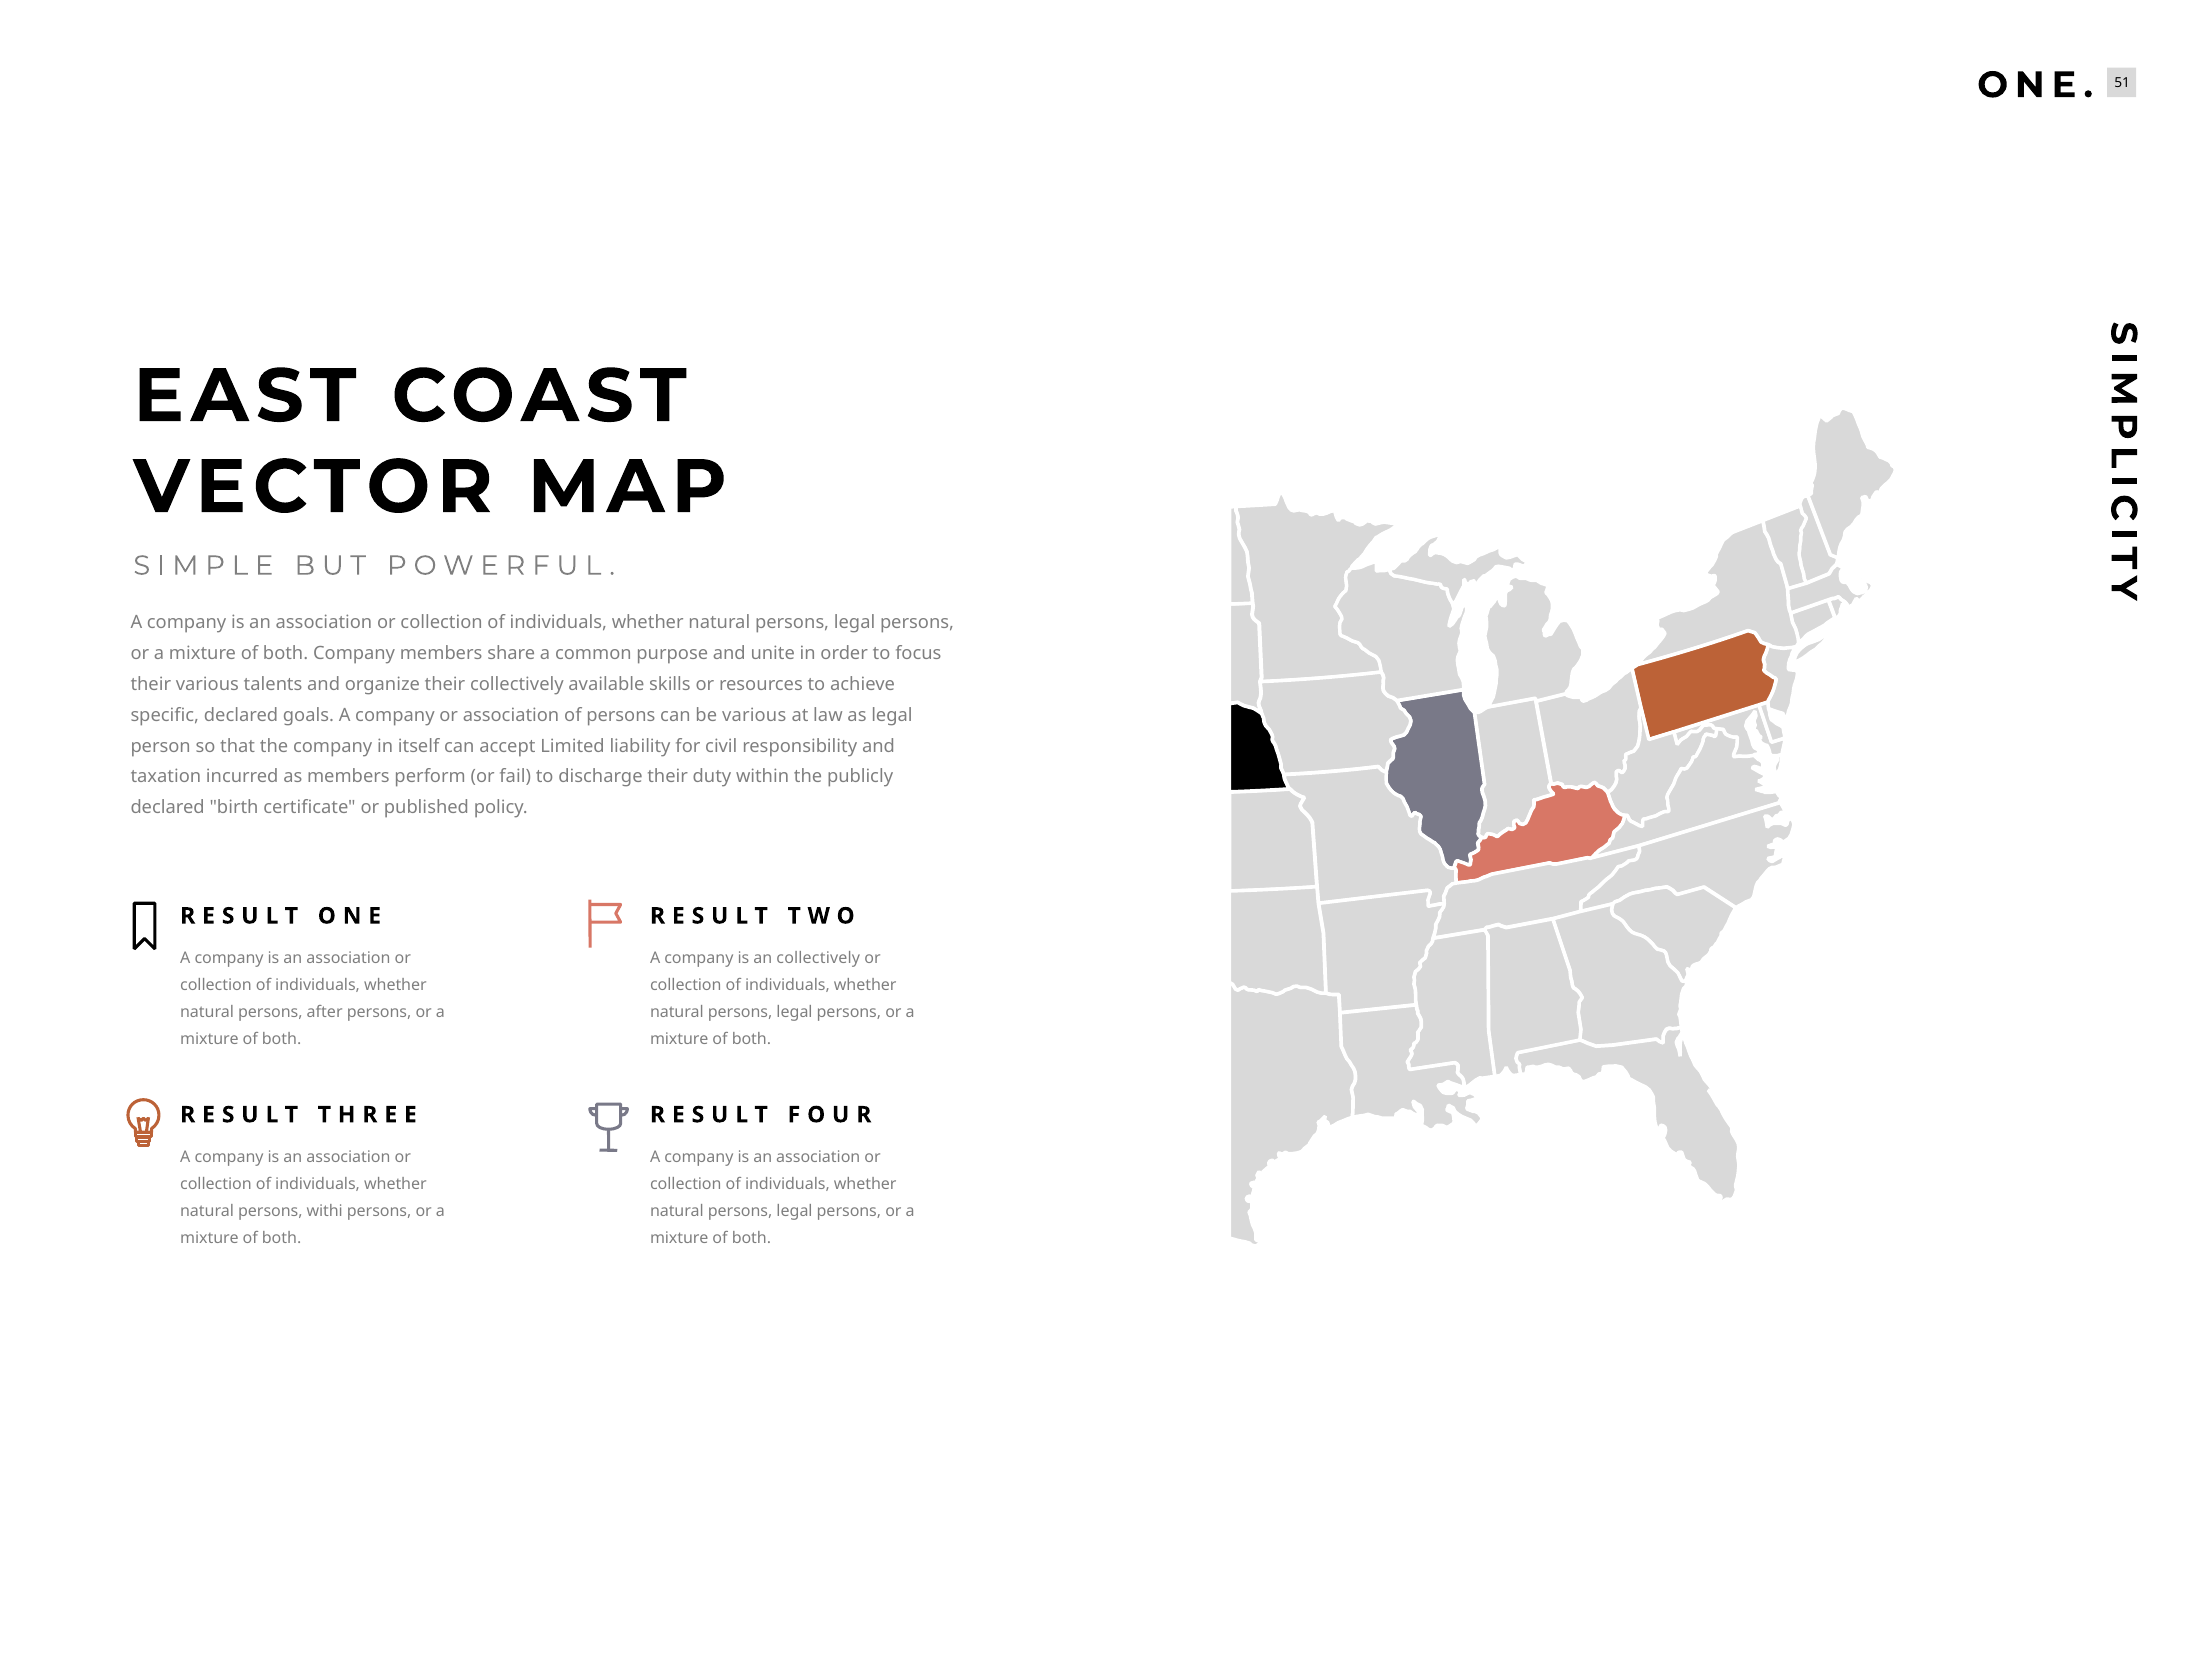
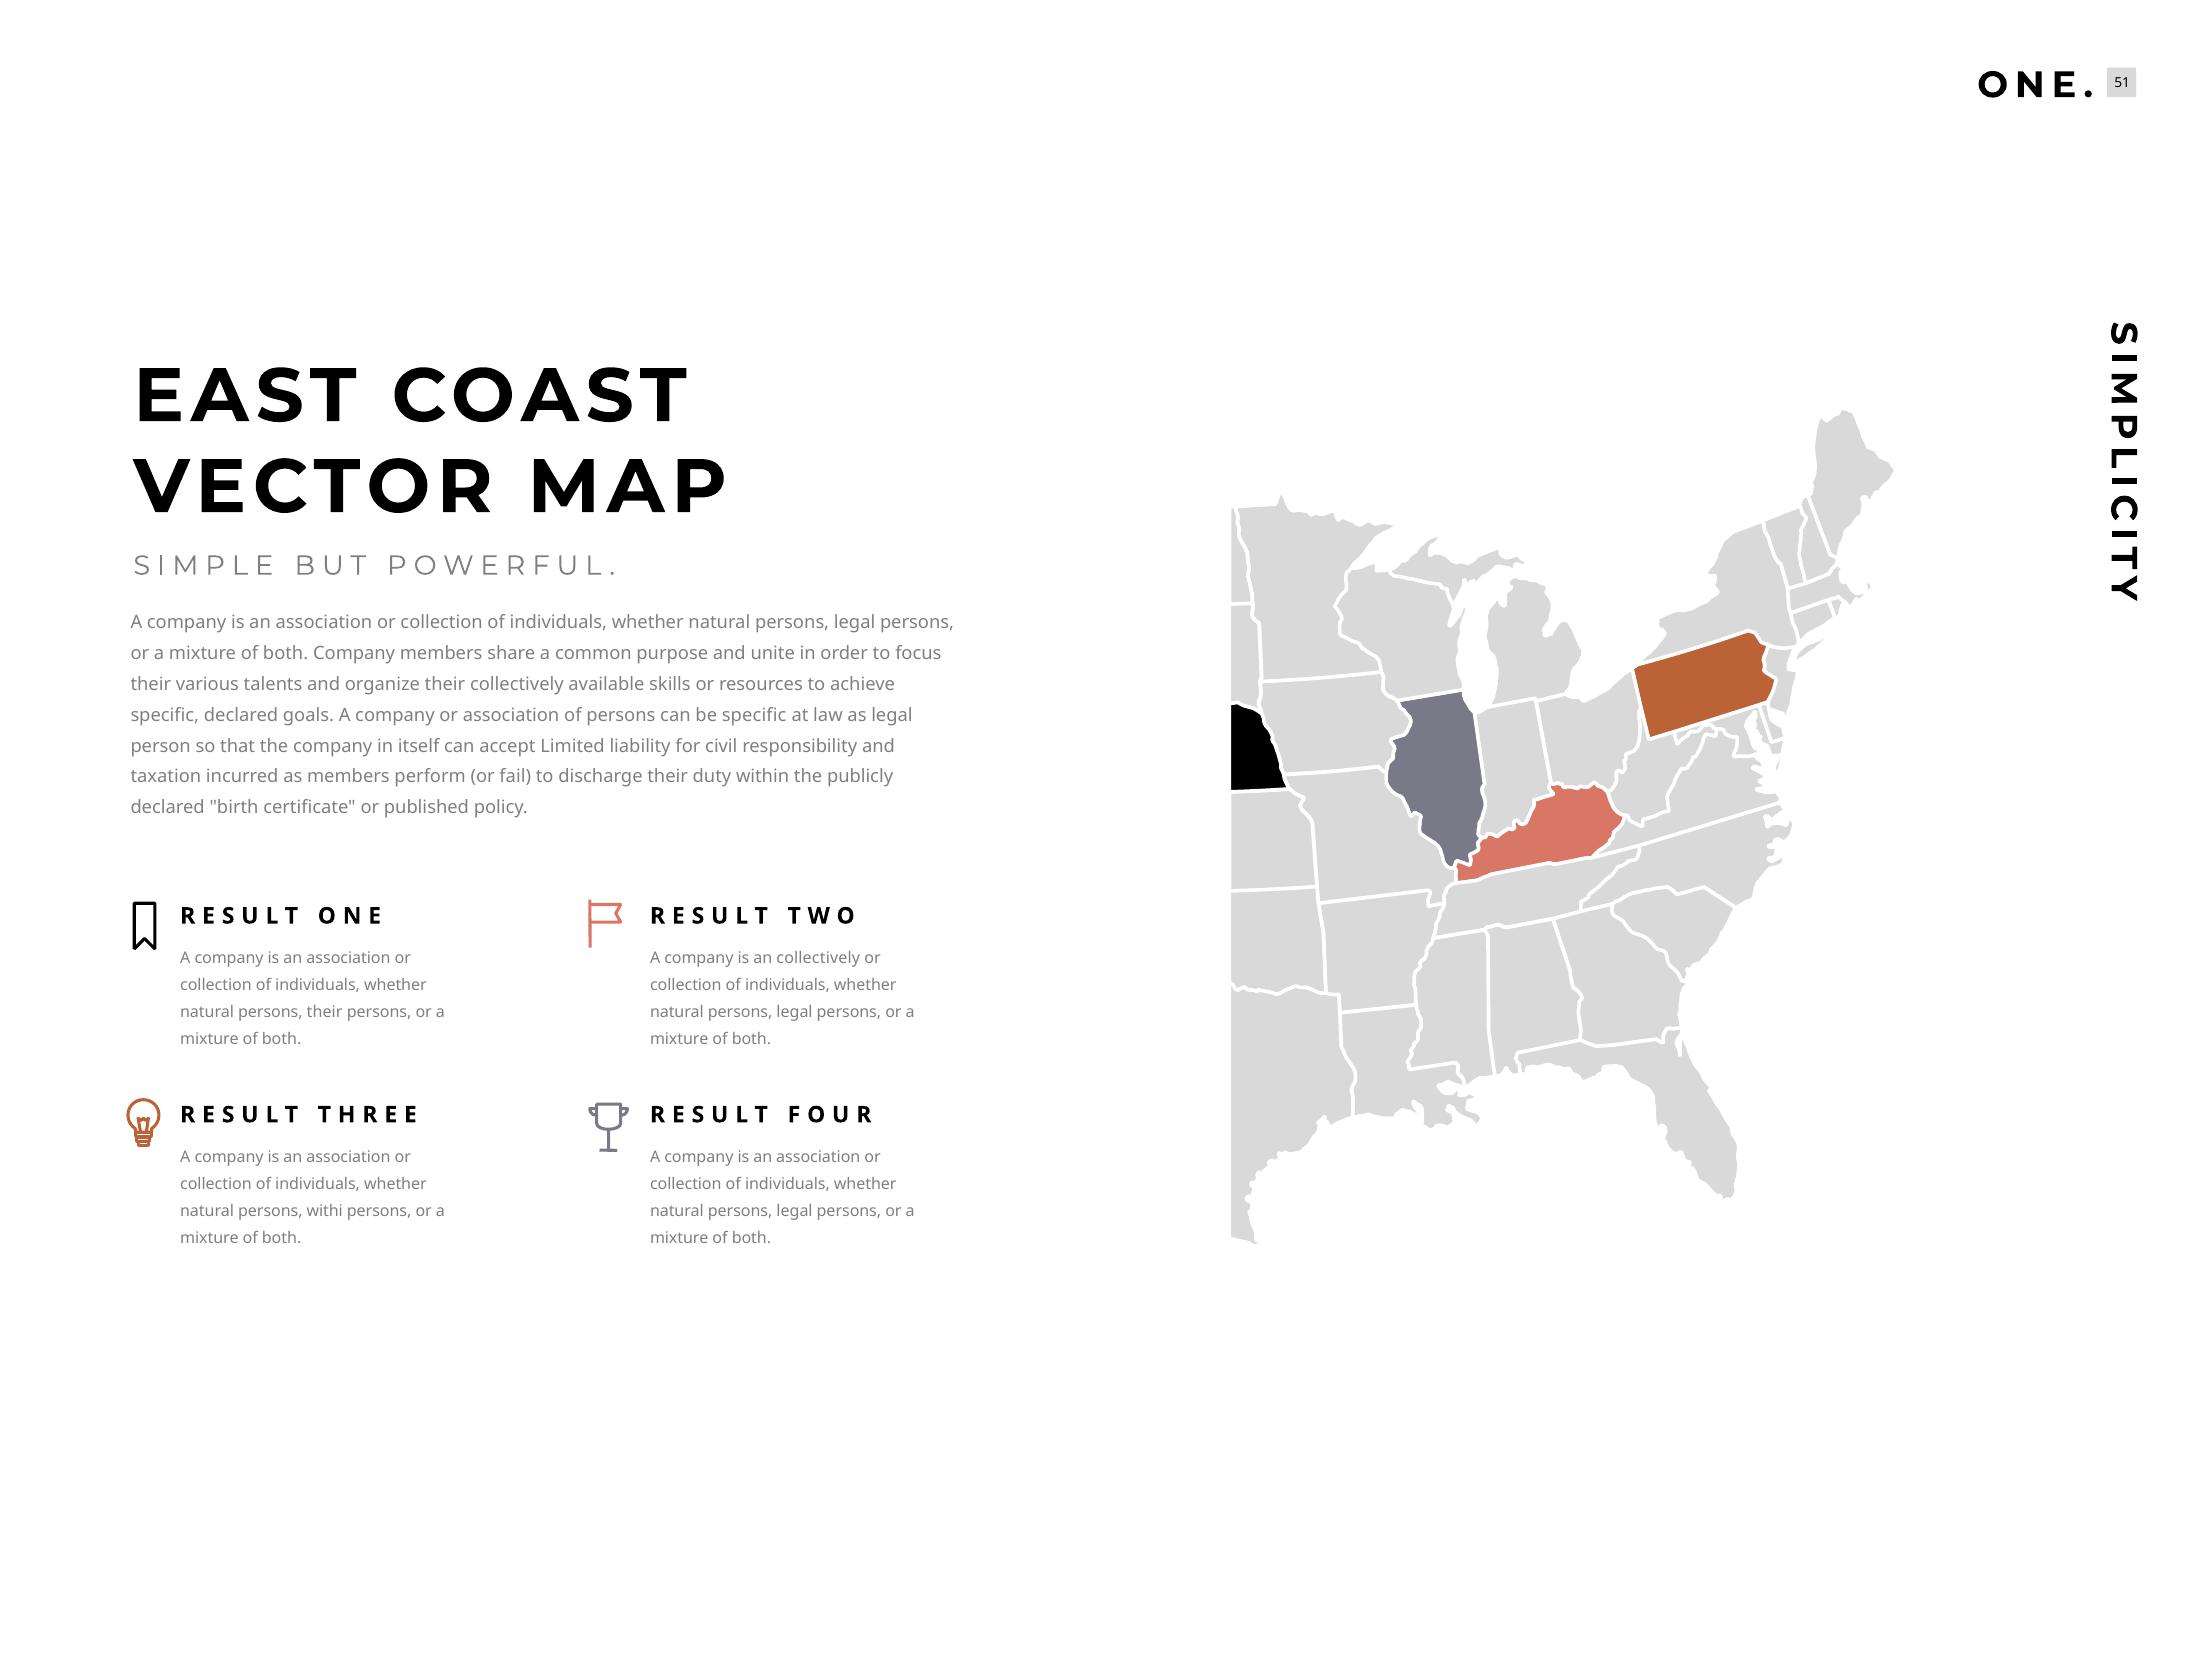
be various: various -> specific (754, 715)
persons after: after -> their (325, 1012)
